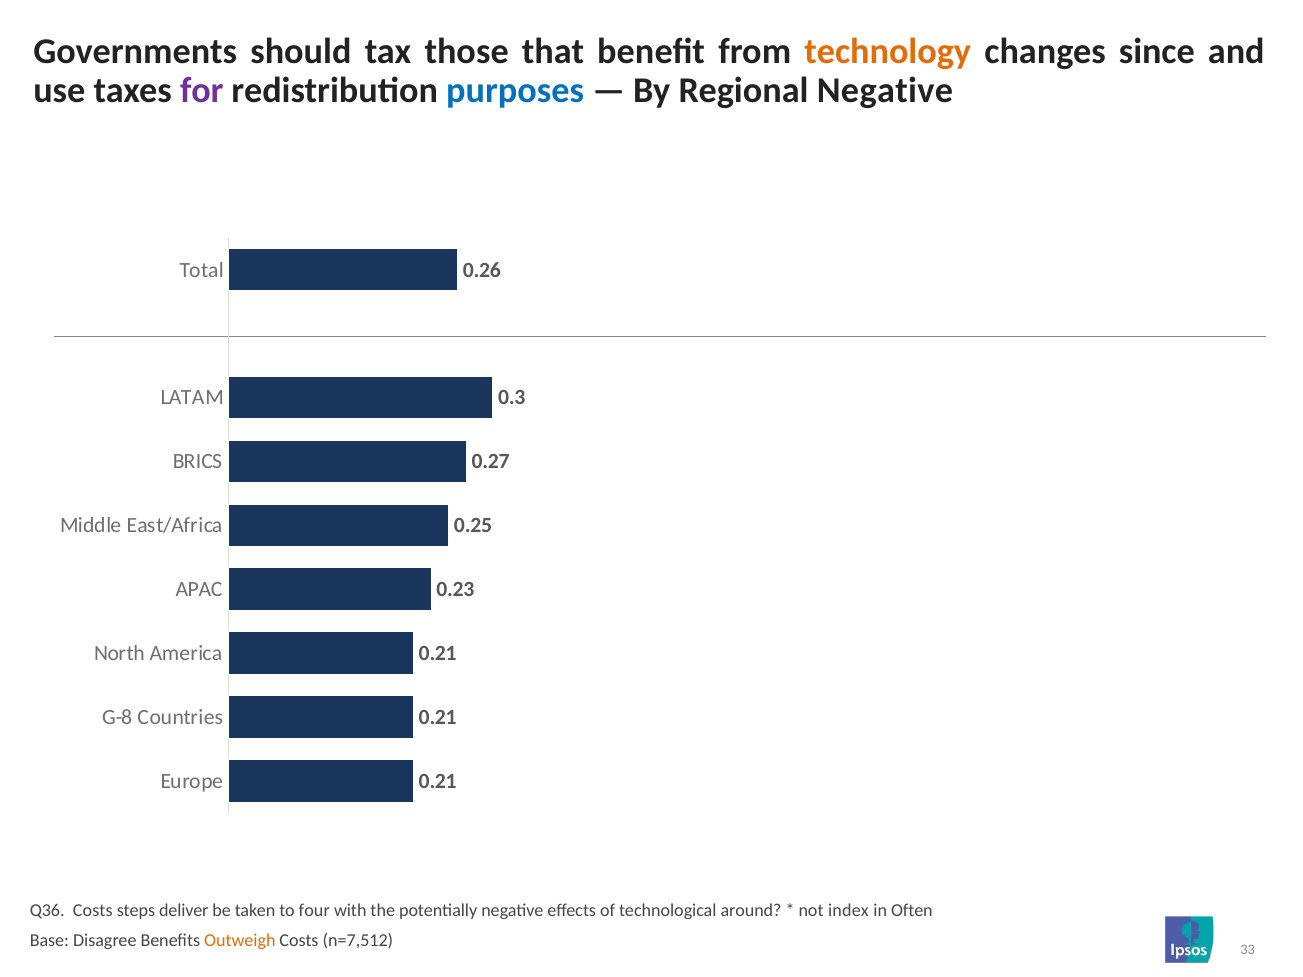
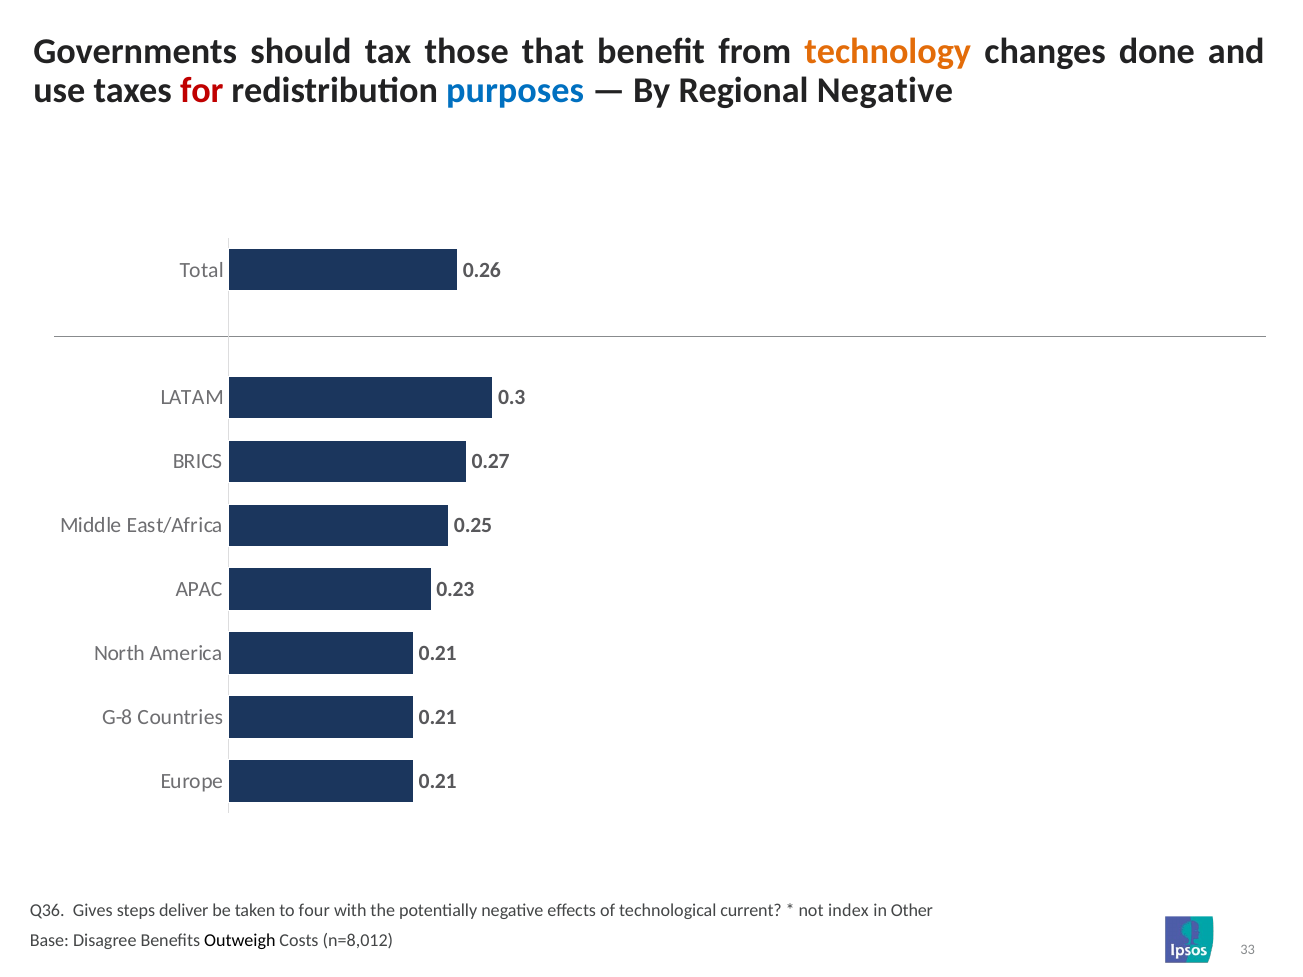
since: since -> done (1157, 52)
for colour: purple -> red (202, 91)
Q36 Costs: Costs -> Gives (93, 911)
around: around -> current (751, 911)
Often: Often -> Other (912, 911)
Outweigh colour: orange -> black (240, 941)
n=7,512: n=7,512 -> n=8,012 (358, 941)
